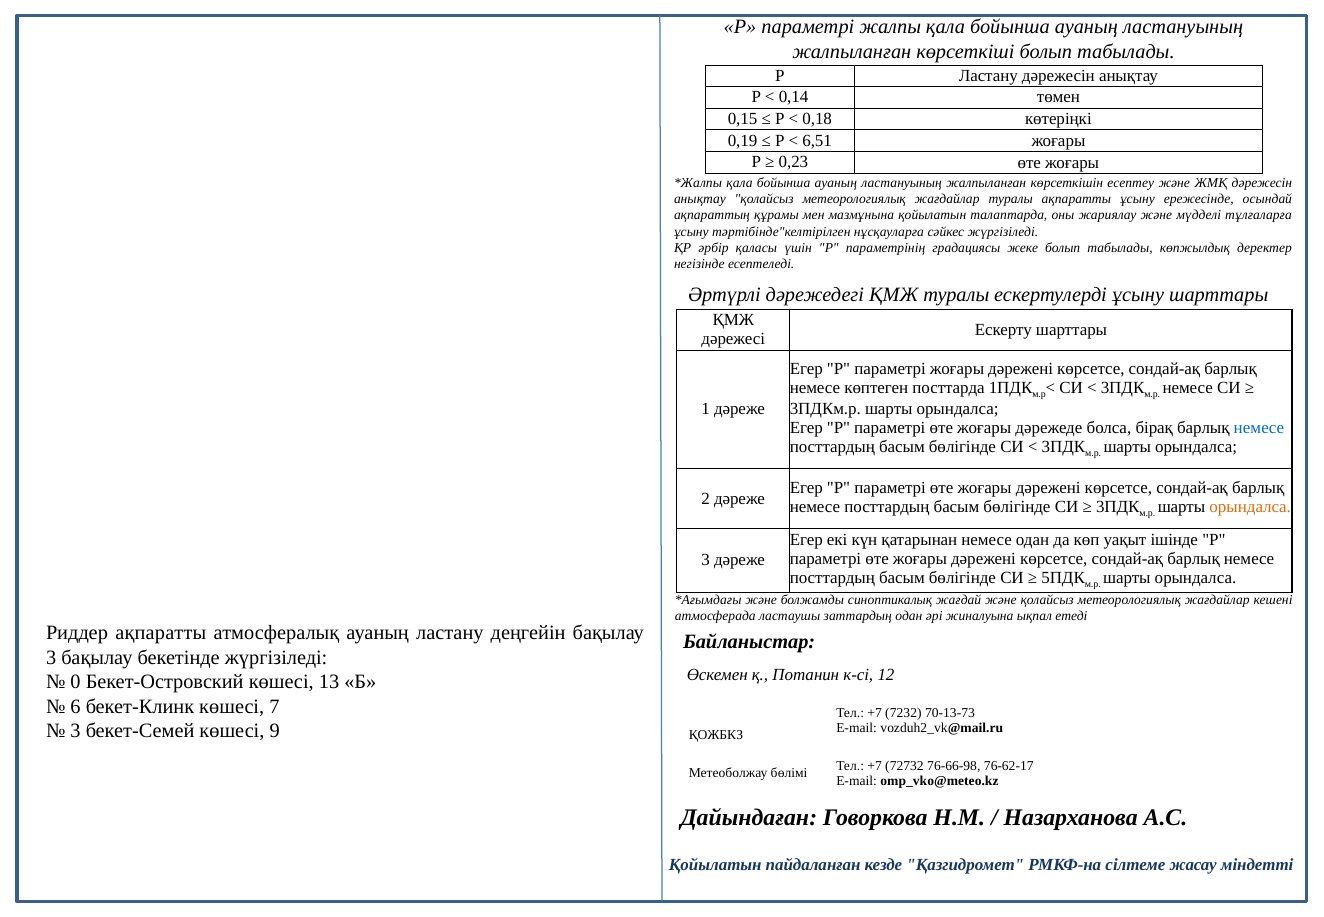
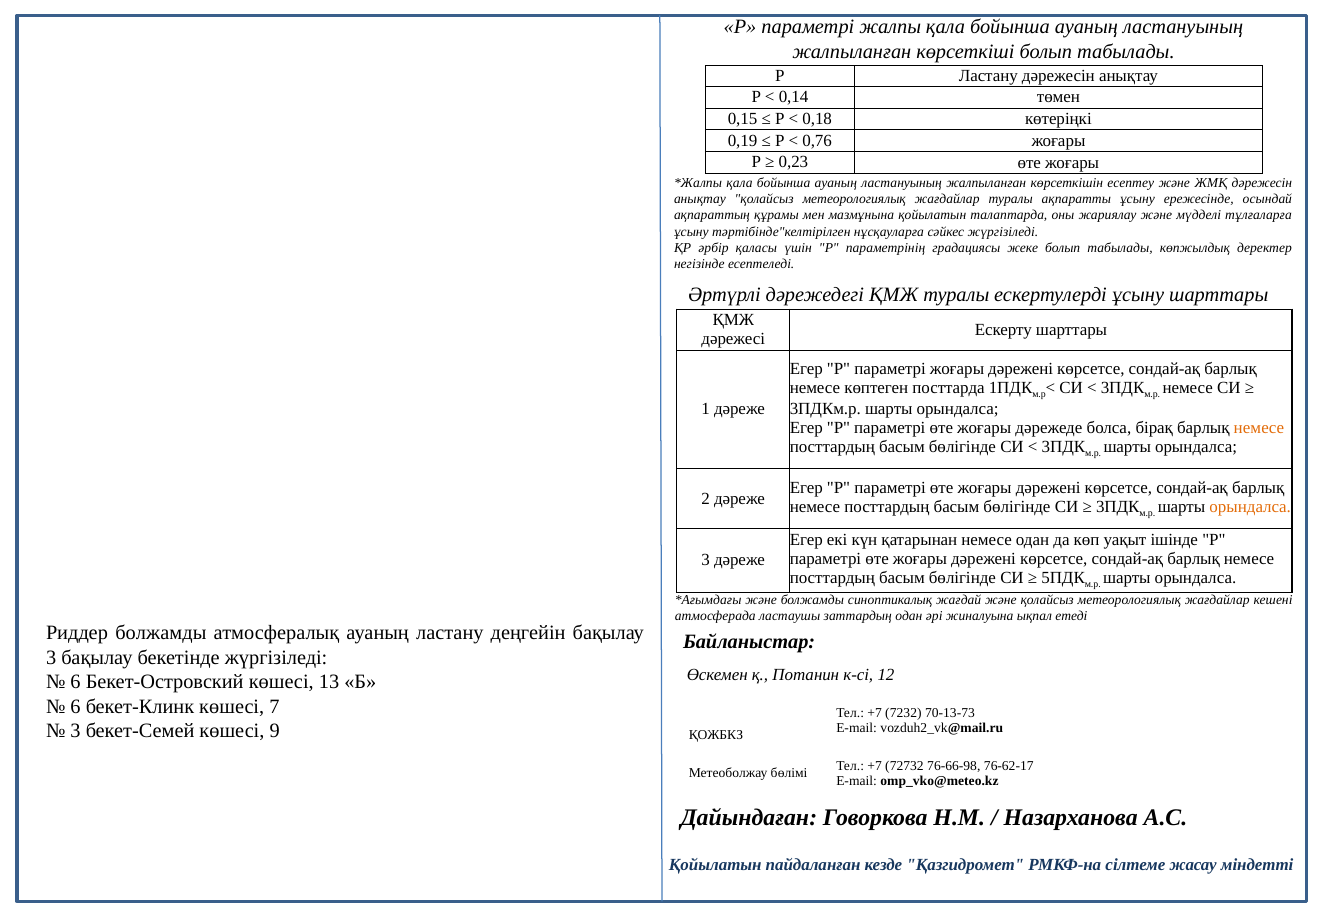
6,51: 6,51 -> 0,76 (817, 140)
немесе colour: blue -> orange (1259, 428)
Риддер ақпаратты: ақпаратты -> болжамды (161, 633)
0: 0 -> 6 (76, 682)
